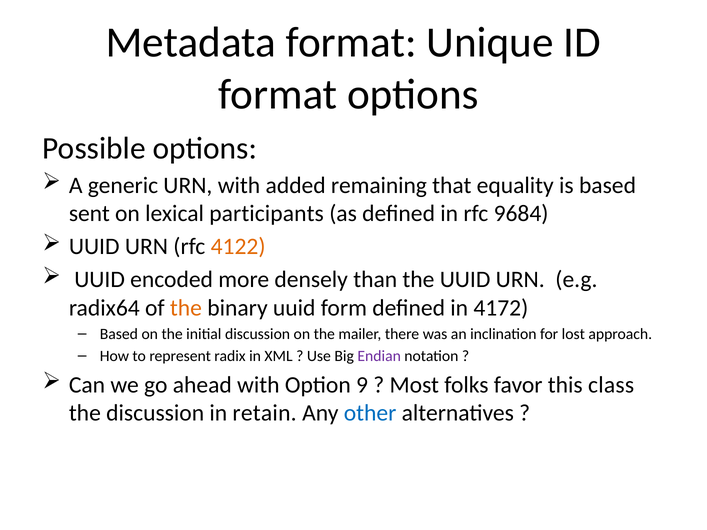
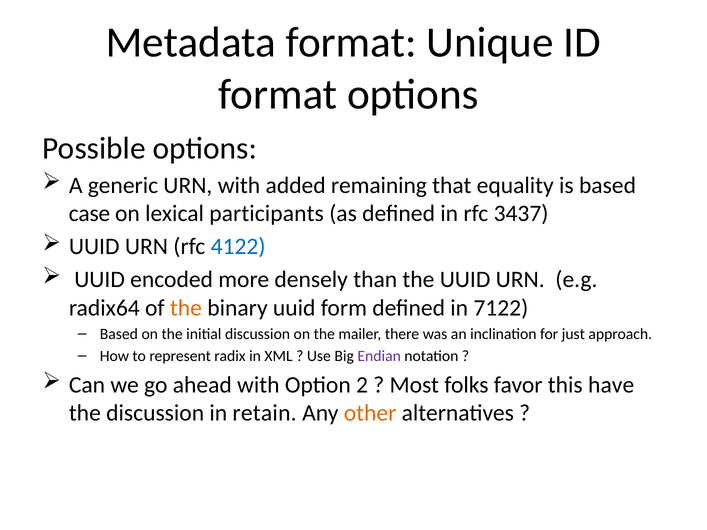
sent: sent -> case (89, 214)
9684: 9684 -> 3437 (521, 214)
4122 colour: orange -> blue (238, 247)
4172: 4172 -> 7122 (501, 308)
lost: lost -> just (573, 334)
9: 9 -> 2 (362, 385)
class: class -> have (611, 385)
other colour: blue -> orange (370, 413)
